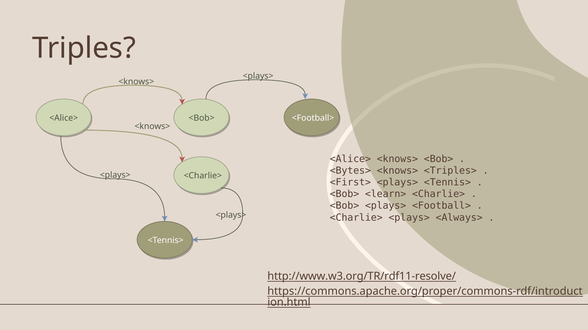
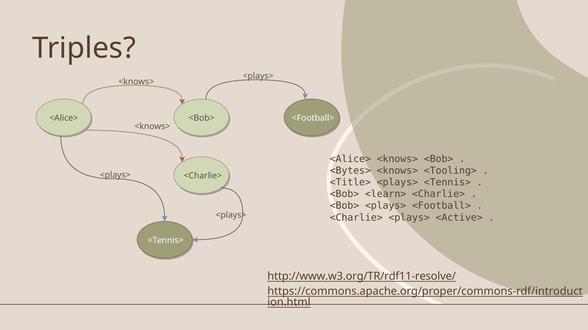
<Triples>: <Triples> -> <Tooling> (450, 171)
<First>: <First> -> <Title> (350, 183)
<Always>: <Always> -> <Active> (459, 218)
